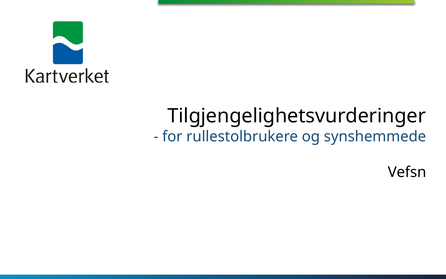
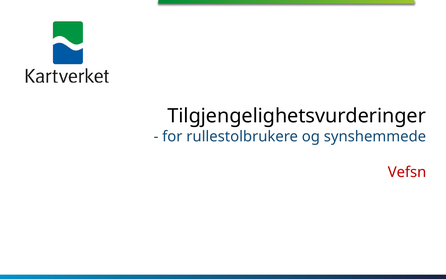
Vefsn colour: black -> red (407, 172)
